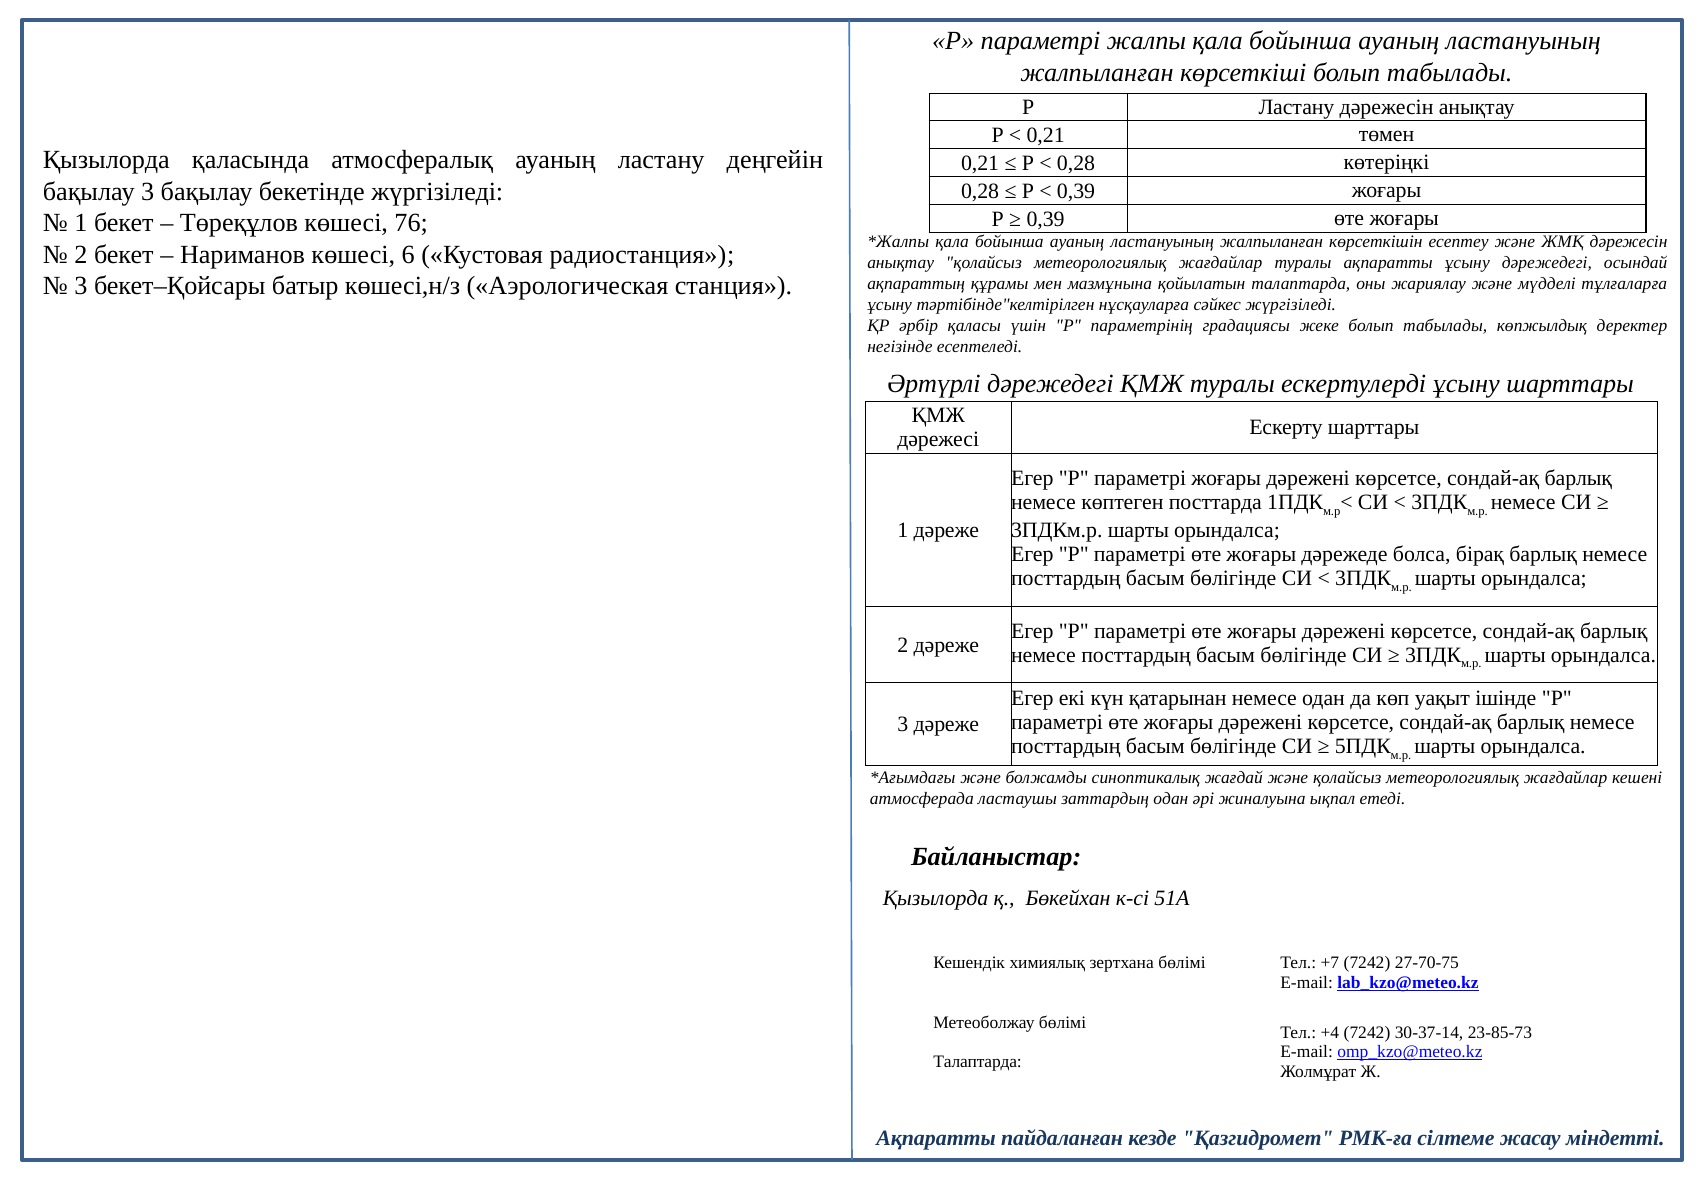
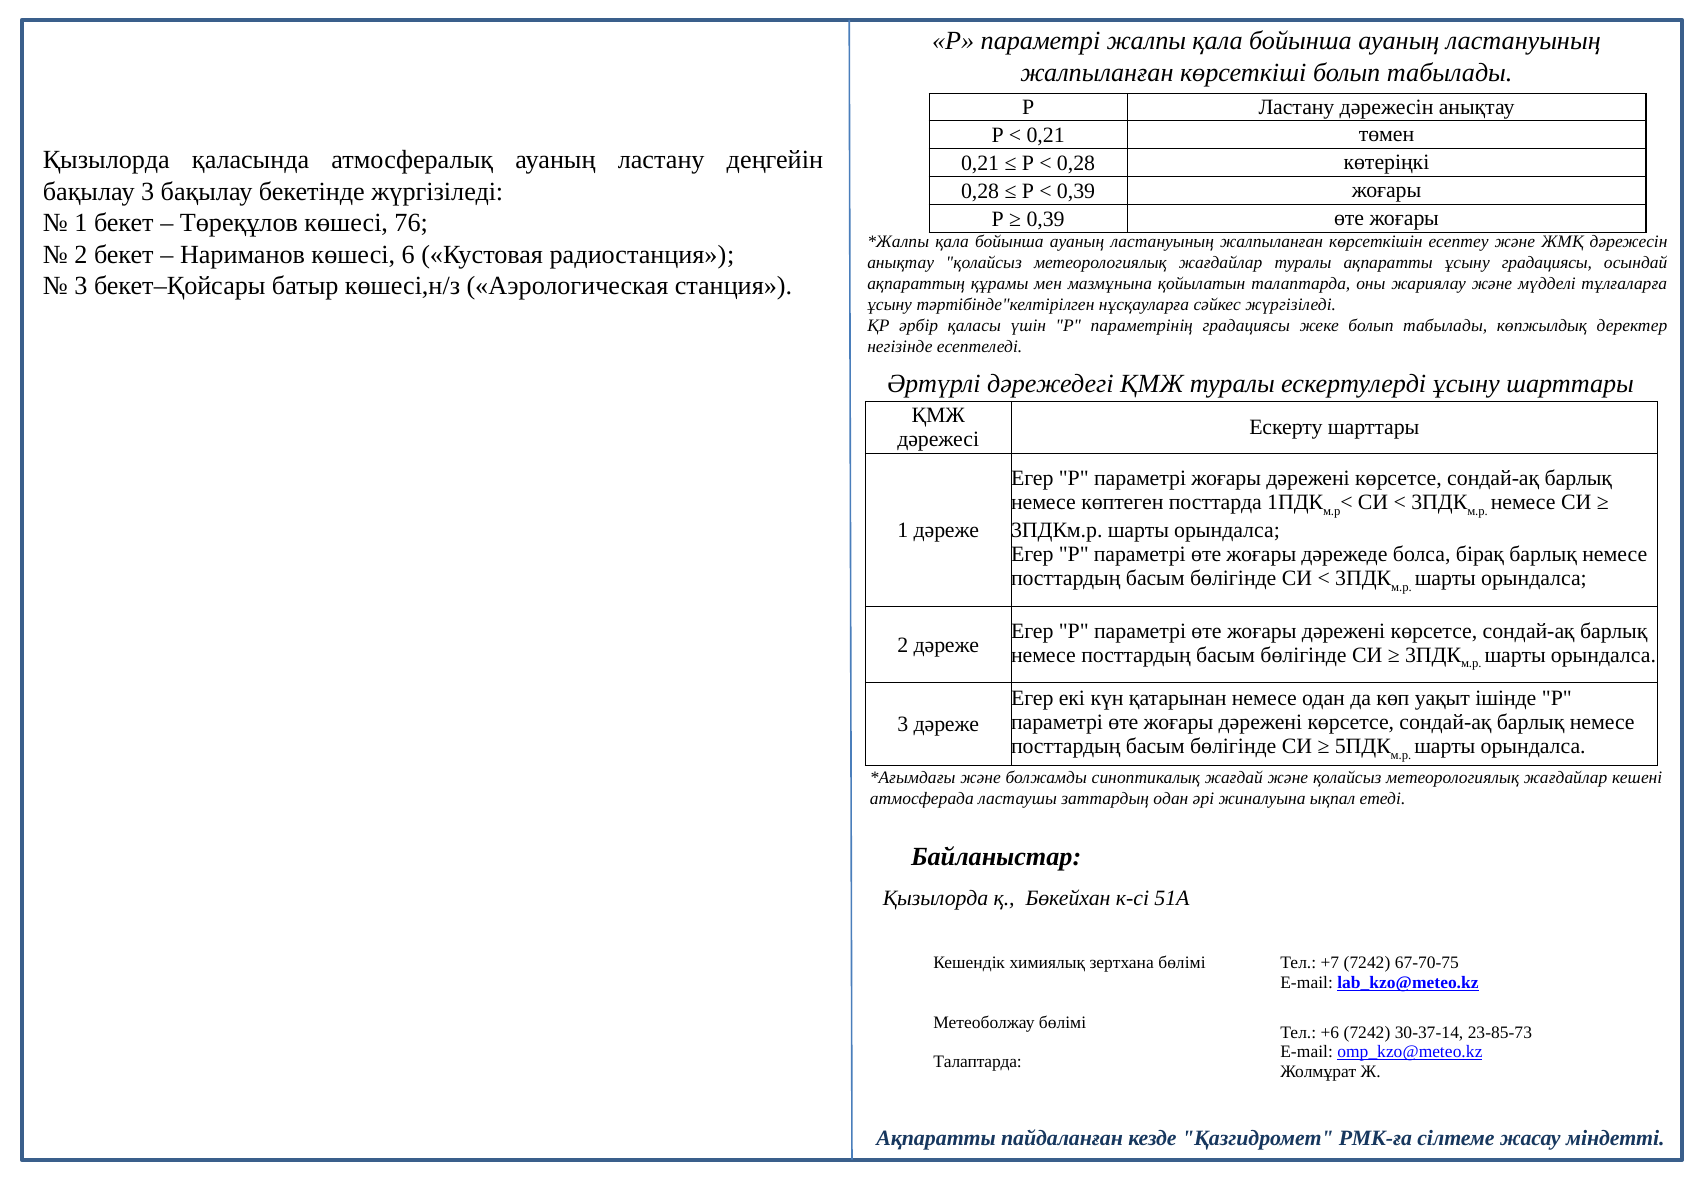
ұсыну дәрежедегі: дәрежедегі -> градациясы (1547, 262)
27-70-75: 27-70-75 -> 67-70-75 (1427, 963)
+4: +4 -> +6 (1330, 1032)
